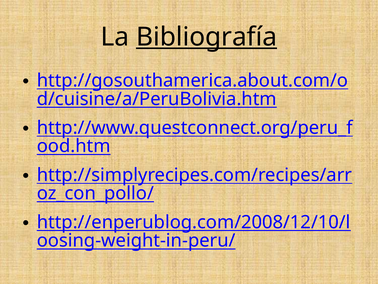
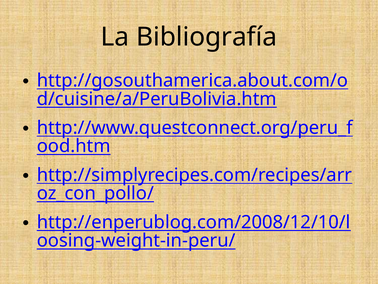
Bibliografía underline: present -> none (207, 37)
